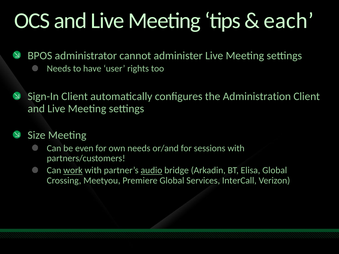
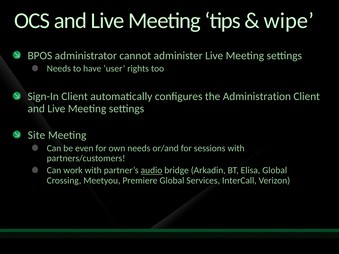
each: each -> wipe (289, 21)
Size: Size -> Site (36, 135)
work underline: present -> none (73, 171)
